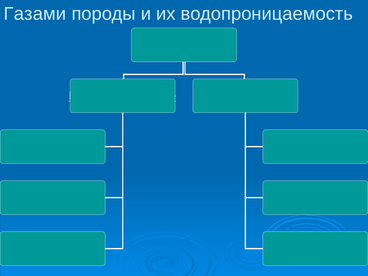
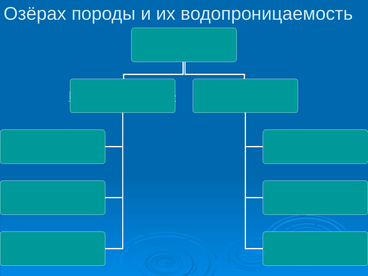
Газами: Газами -> Озёрах (35, 14)
